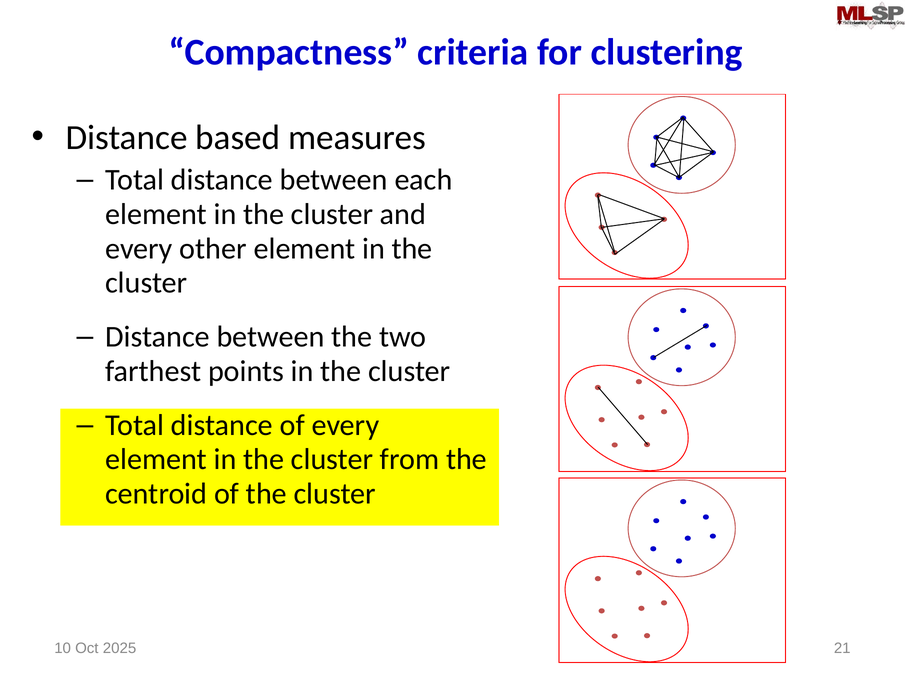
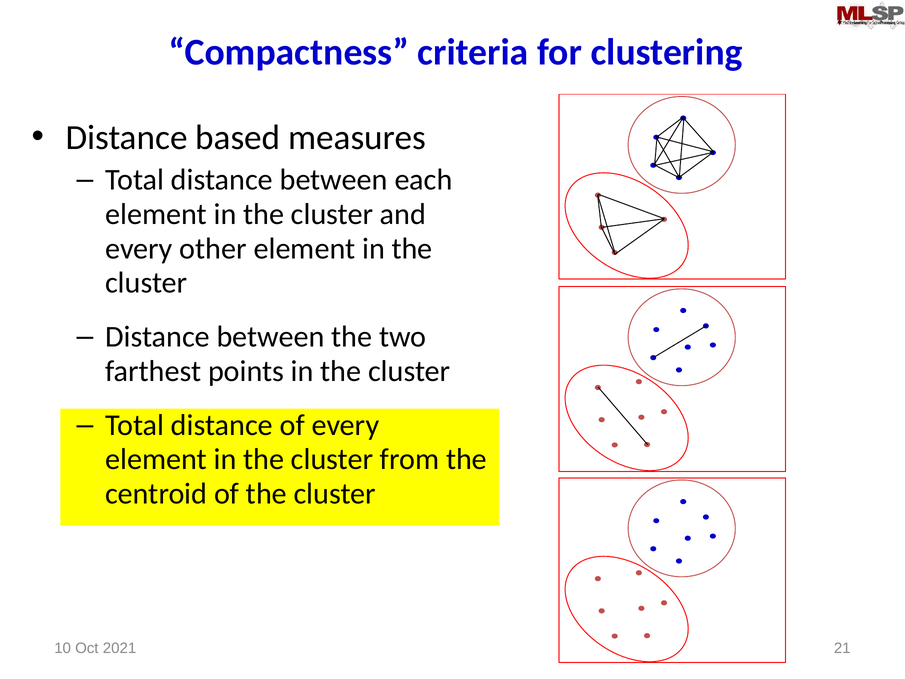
2025: 2025 -> 2021 (120, 648)
